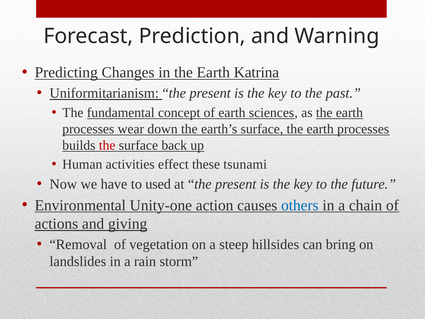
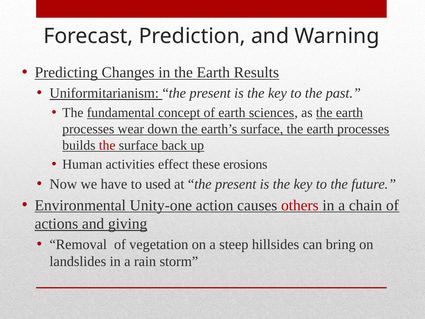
Katrina: Katrina -> Results (256, 73)
tsunami: tsunami -> erosions (245, 164)
others colour: blue -> red (300, 205)
